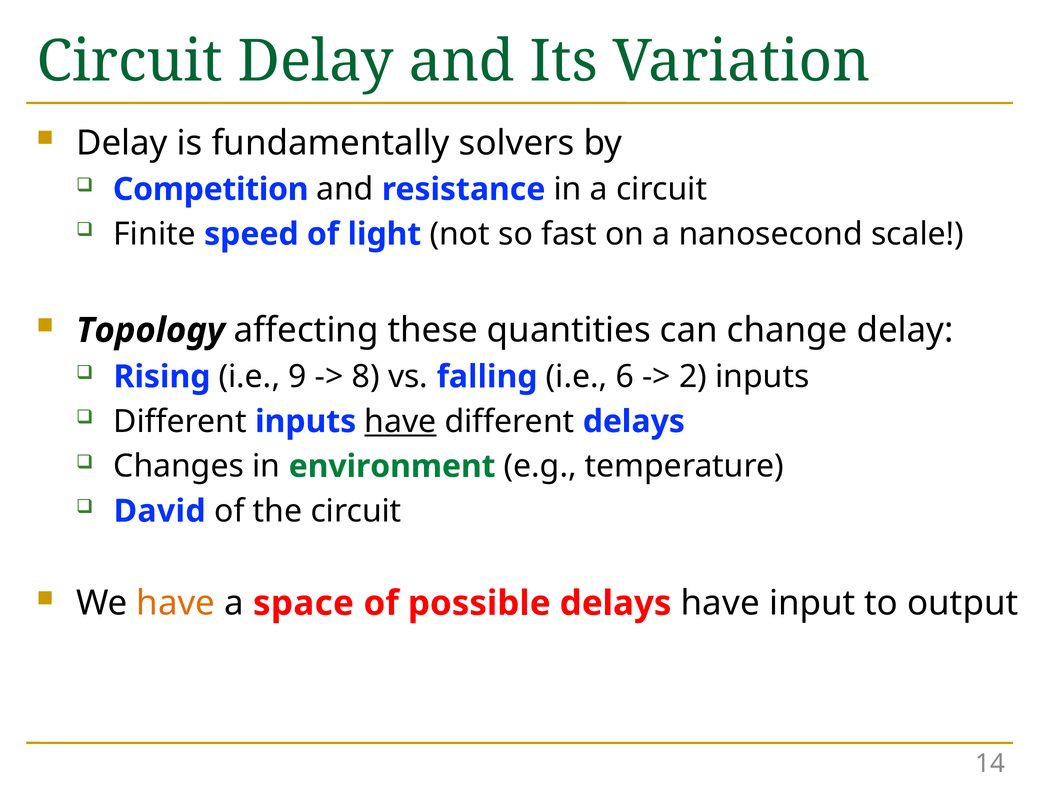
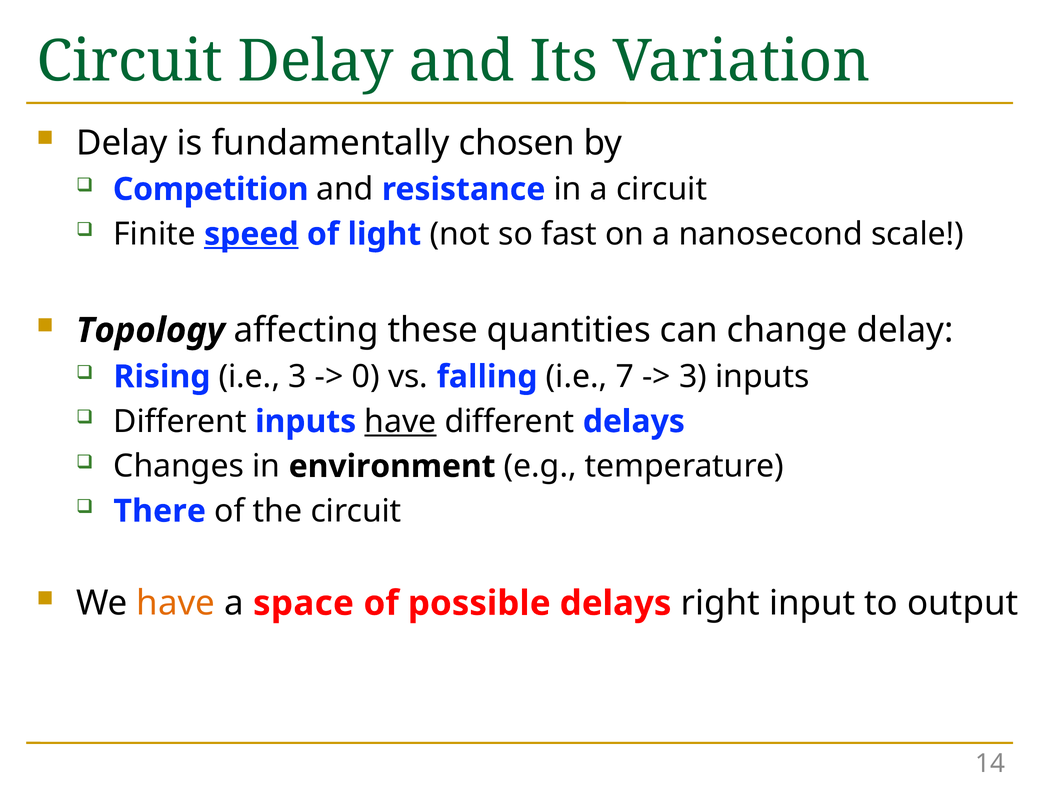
solvers: solvers -> chosen (517, 143)
speed underline: none -> present (251, 234)
i.e 9: 9 -> 3 (298, 377)
8: 8 -> 0 (366, 377)
6: 6 -> 7 (625, 377)
2: 2 -> 3 (693, 377)
environment colour: green -> black (392, 466)
David: David -> There (160, 511)
delays have: have -> right (720, 603)
